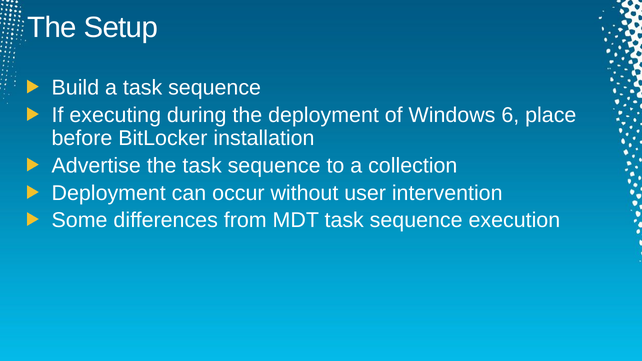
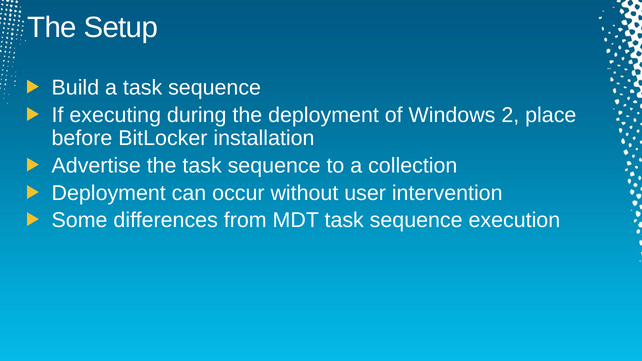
6: 6 -> 2 (510, 115)
